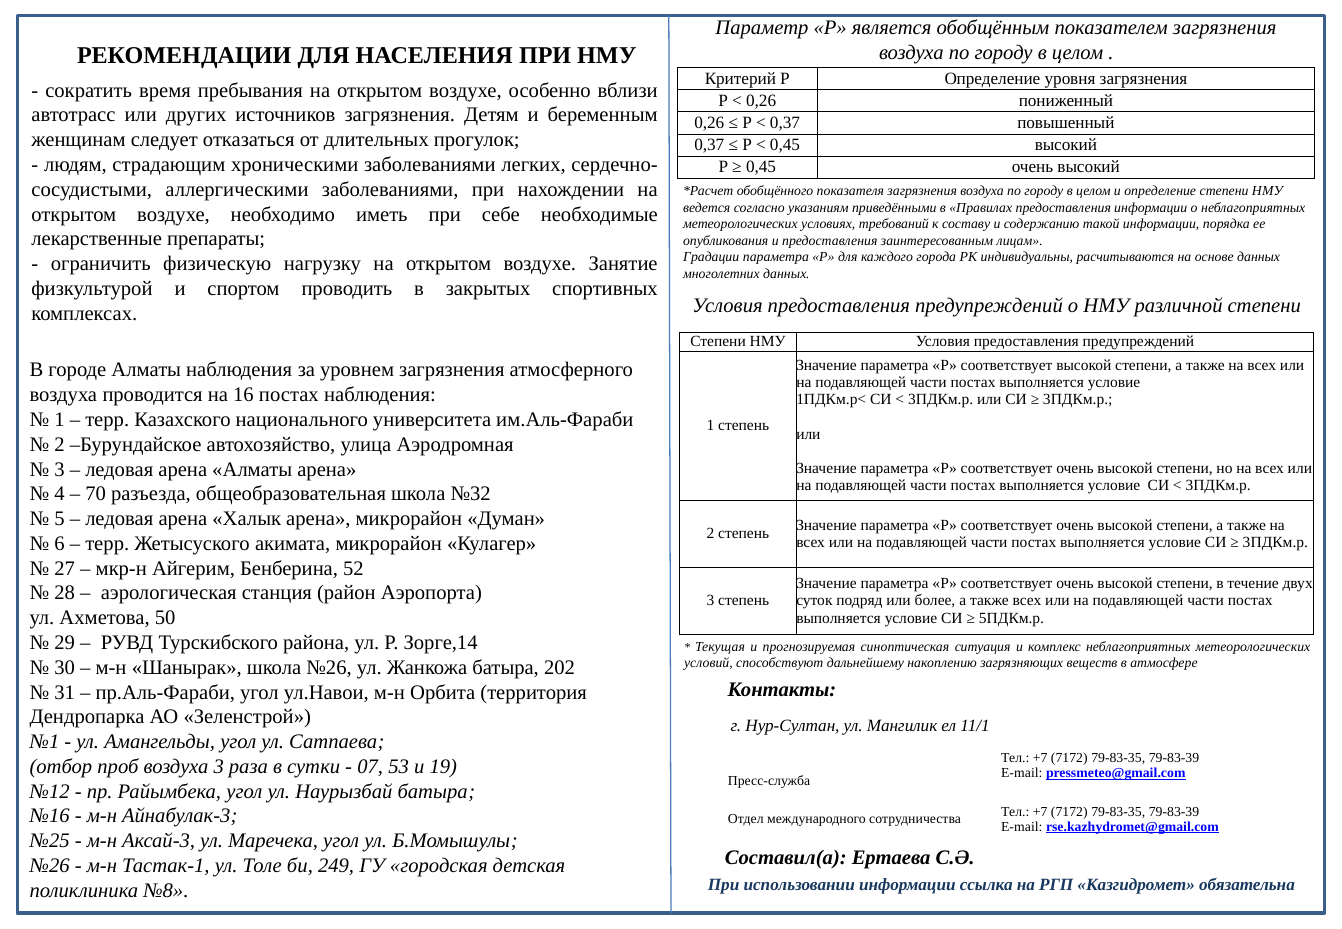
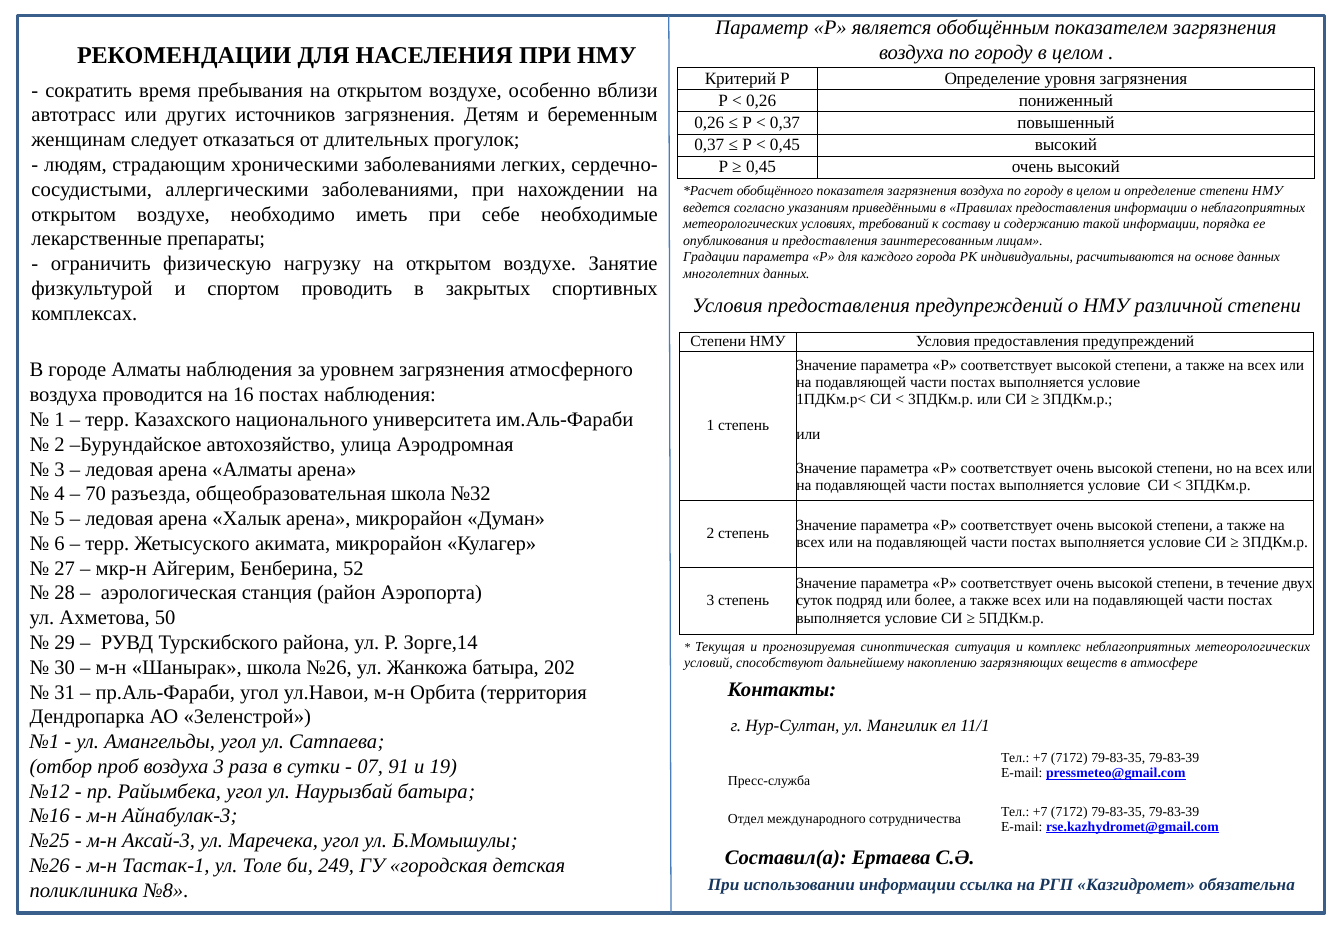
53: 53 -> 91 (399, 767)
